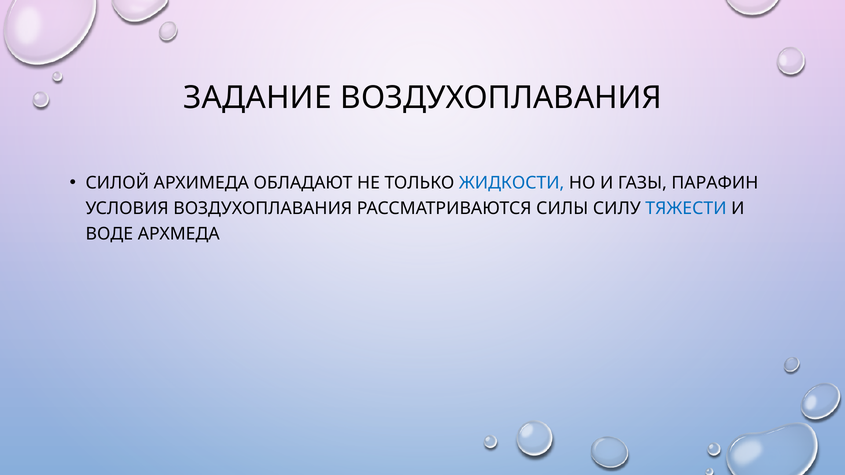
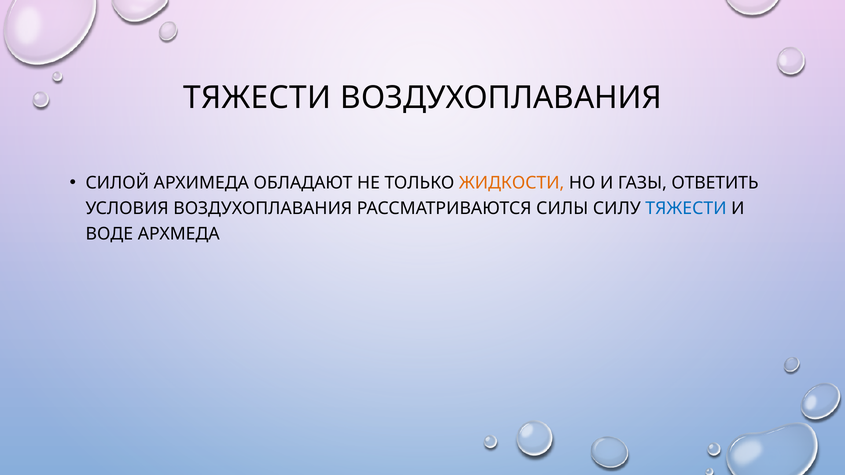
ЗАДАНИЕ: ЗАДАНИЕ -> ТЯЖЕСТИ (257, 98)
ЖИДКОСТИ colour: blue -> orange (512, 183)
ПАРАФИН: ПАРАФИН -> ОТВЕТИТЬ (715, 183)
